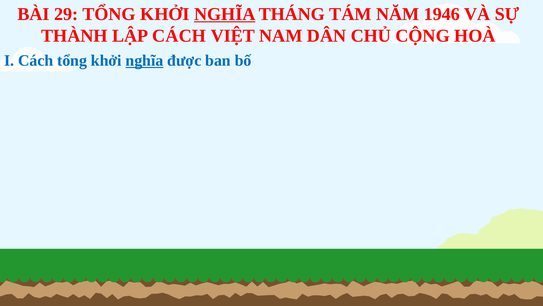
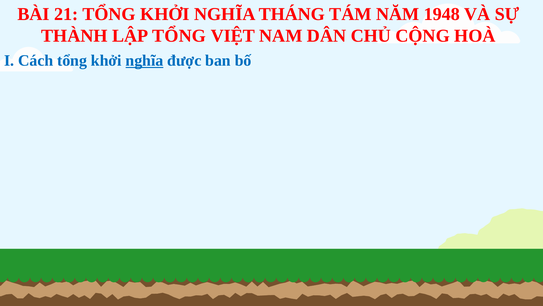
29: 29 -> 21 (66, 14)
NGHĨA underline: present -> none (225, 14)
1946: 1946 -> 1948 (442, 14)
LẬP CÁCH: CÁCH -> TỔNG (179, 36)
